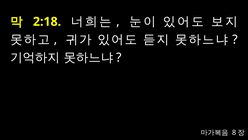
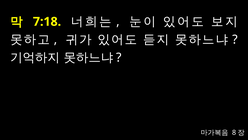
2:18: 2:18 -> 7:18 (47, 22)
